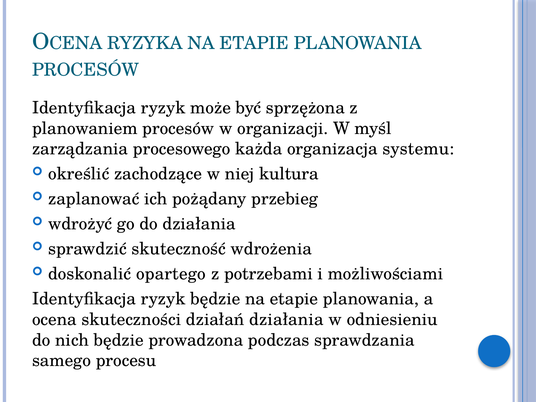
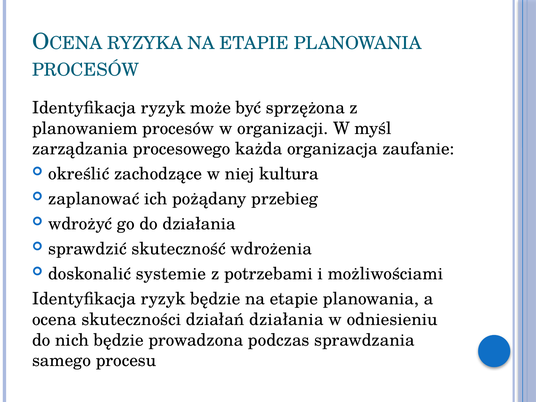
systemu: systemu -> zaufanie (418, 149)
opartego: opartego -> systemie (171, 274)
